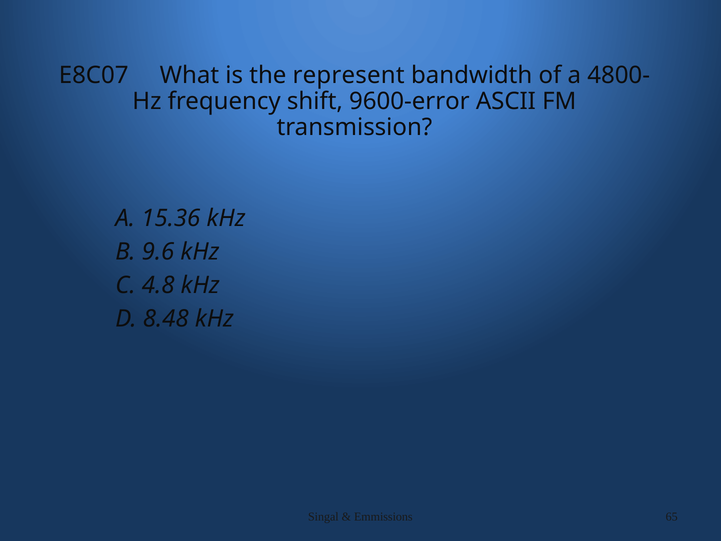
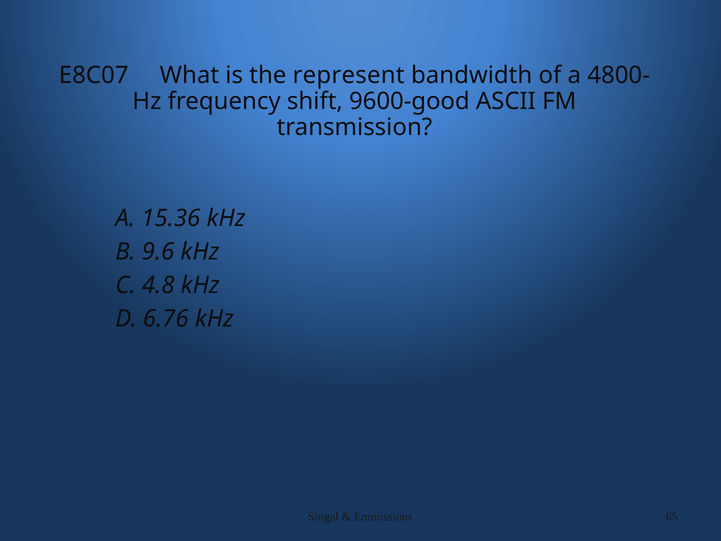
9600-error: 9600-error -> 9600-good (409, 101)
8.48: 8.48 -> 6.76 (166, 319)
